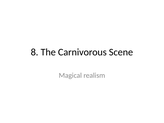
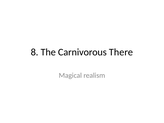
Scene: Scene -> There (121, 52)
